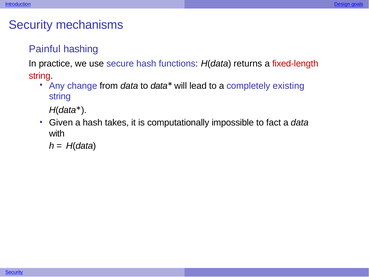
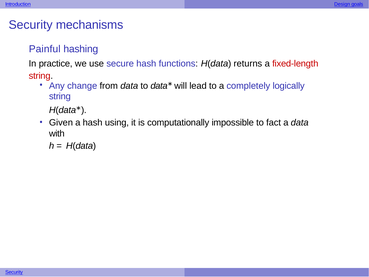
existing: existing -> logically (289, 86)
takes: takes -> using (117, 123)
